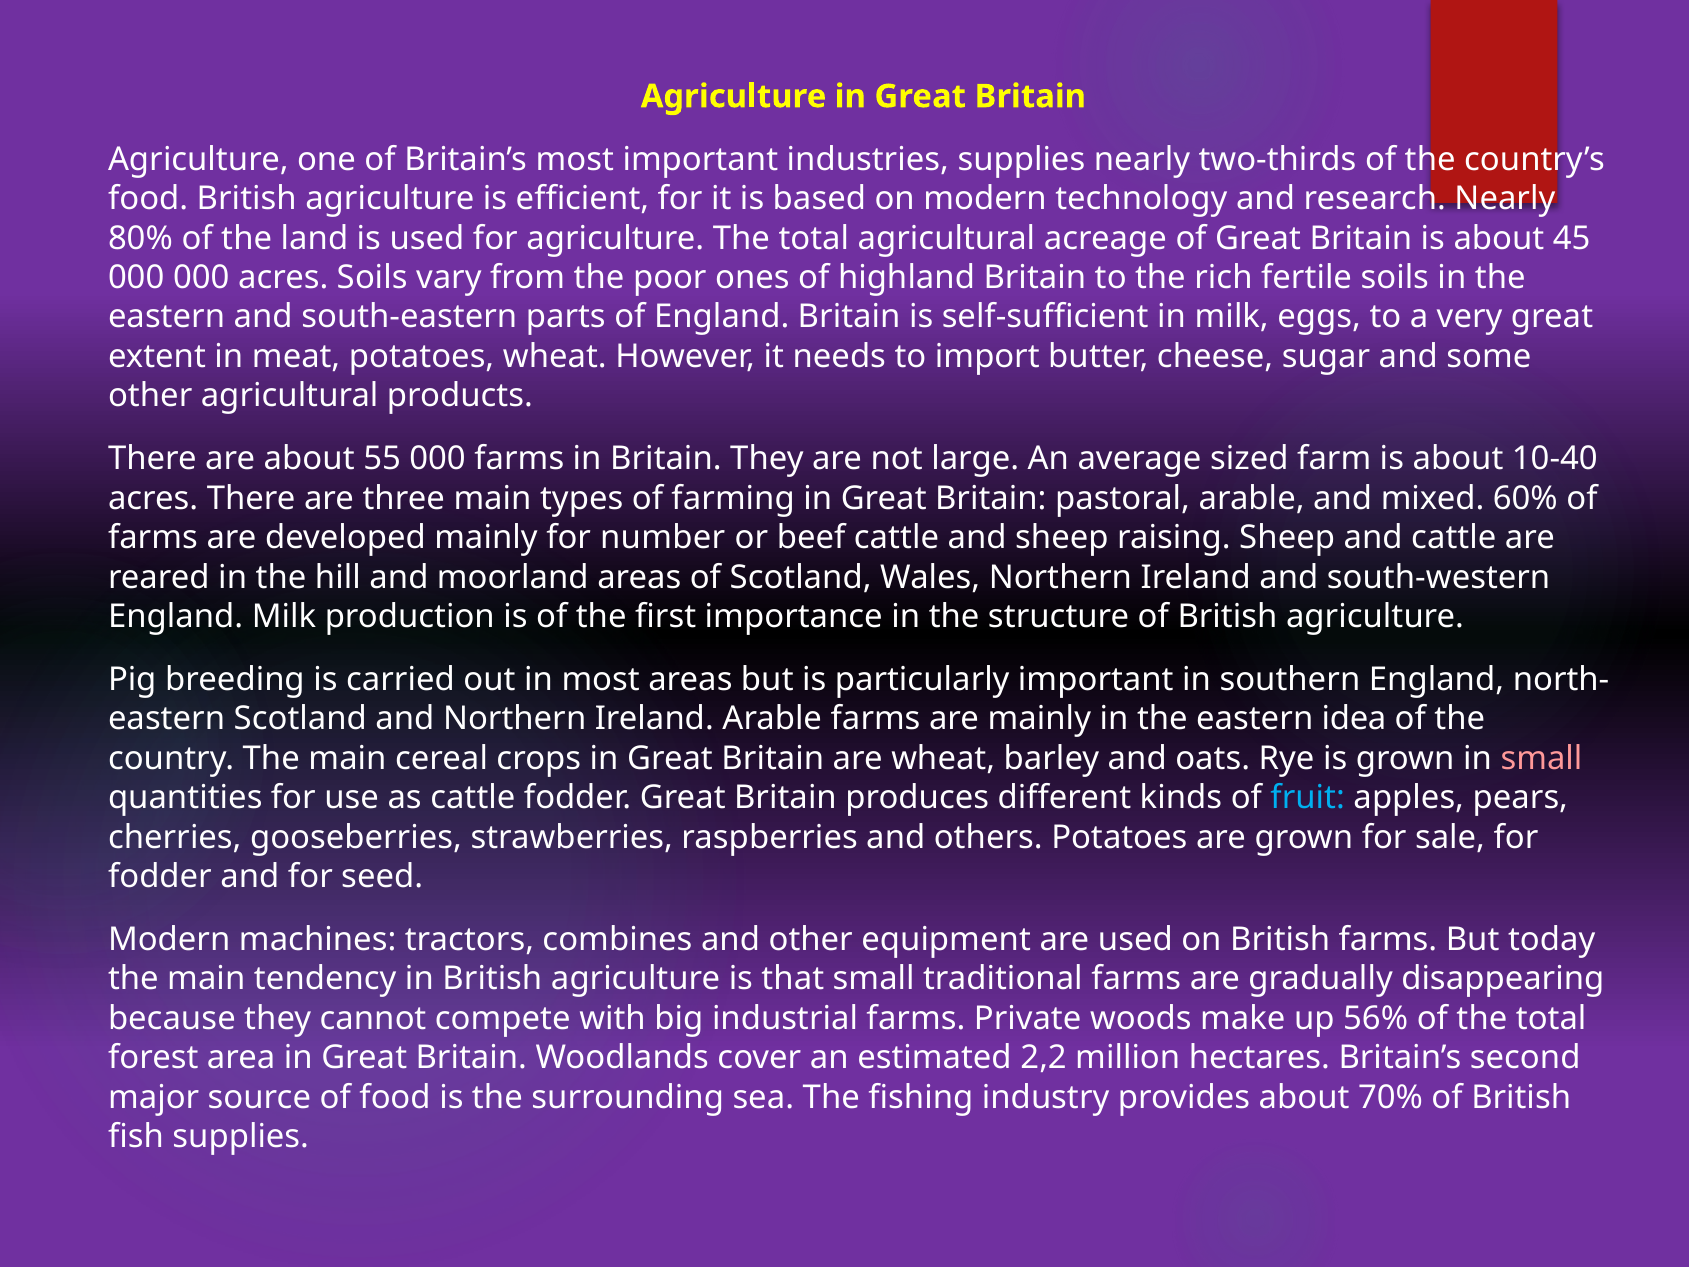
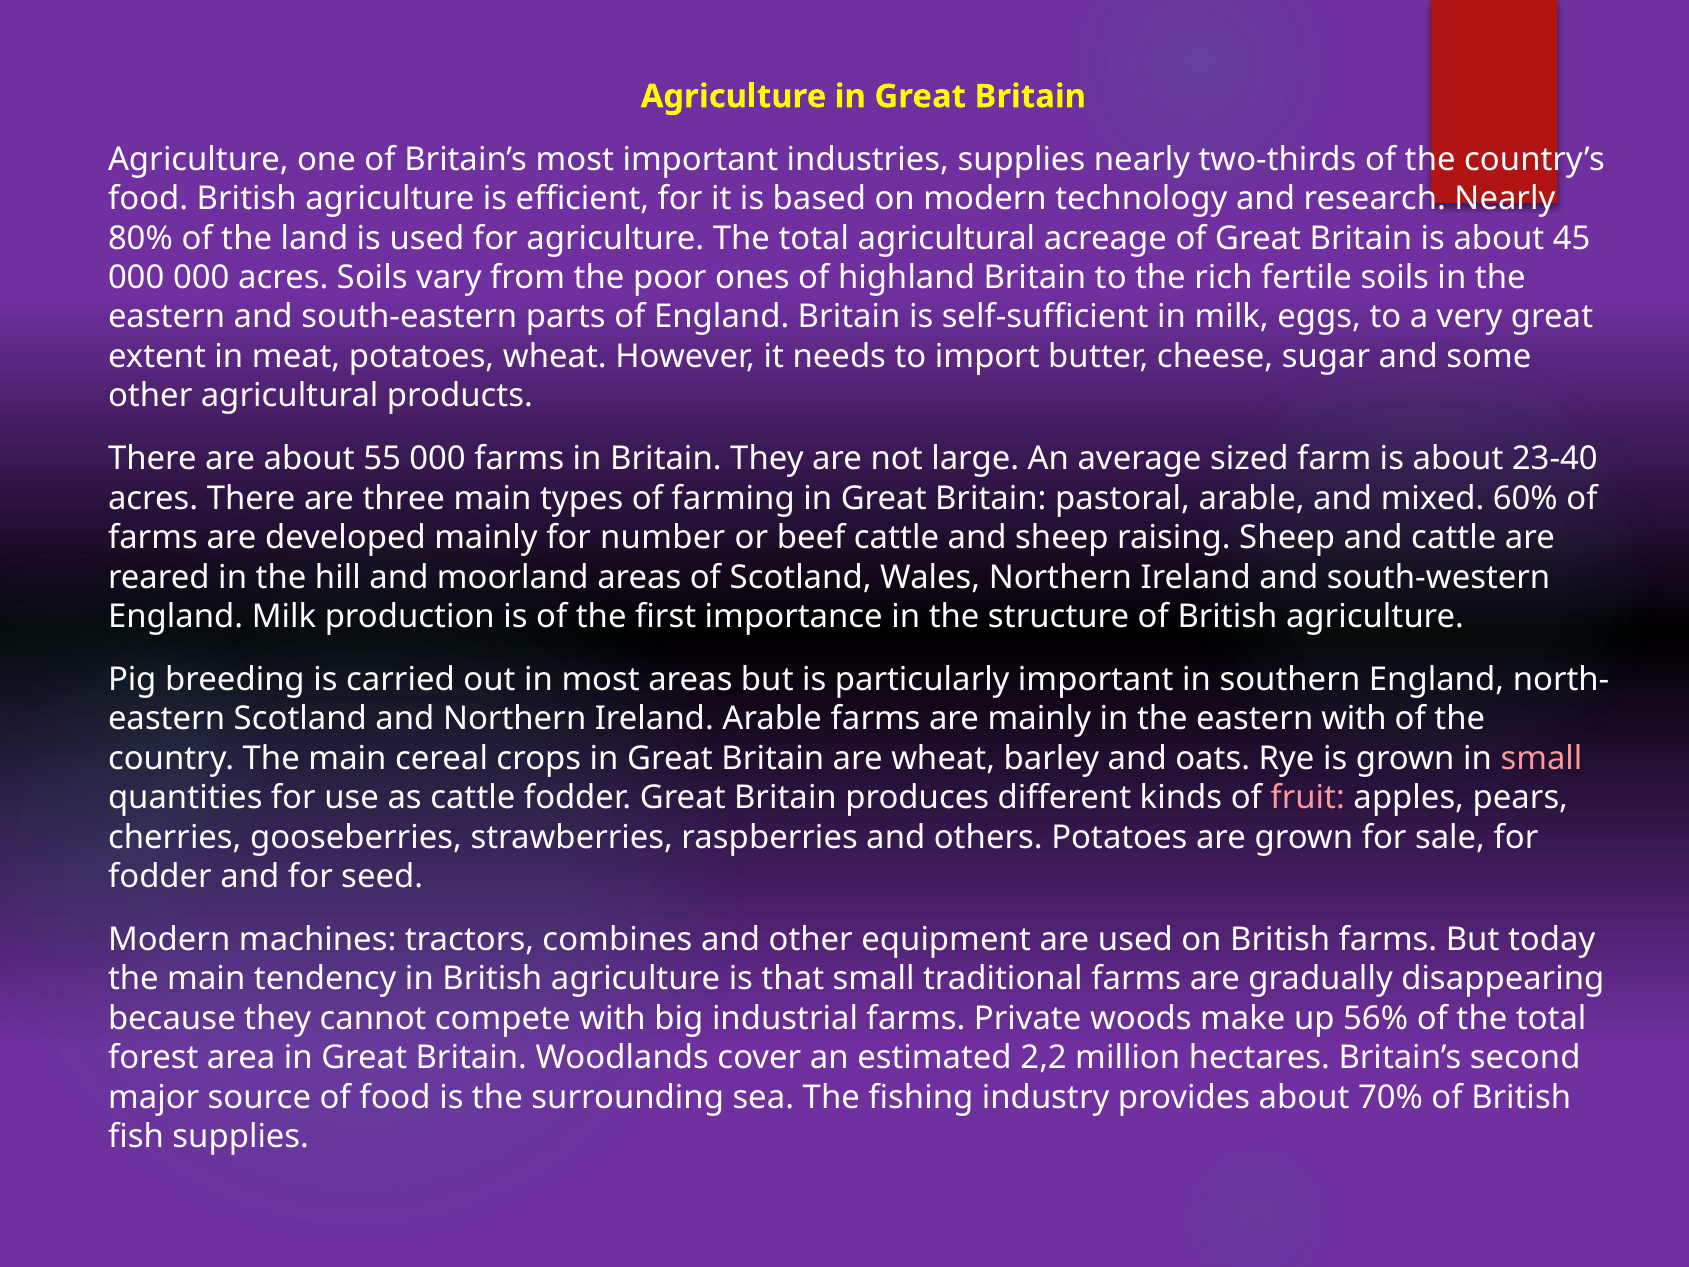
10-40: 10-40 -> 23-40 (1555, 459)
eastern idea: idea -> with (1354, 719)
fruit colour: light blue -> pink (1308, 798)
